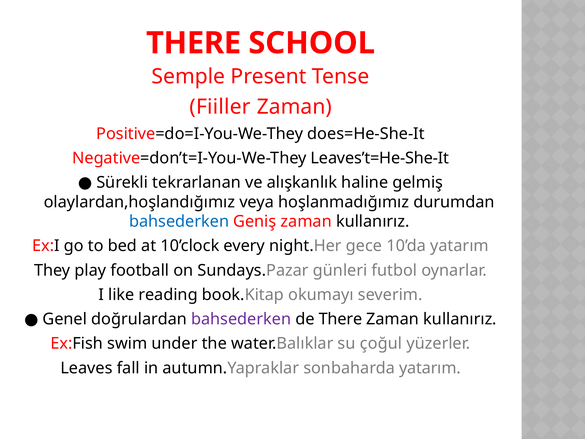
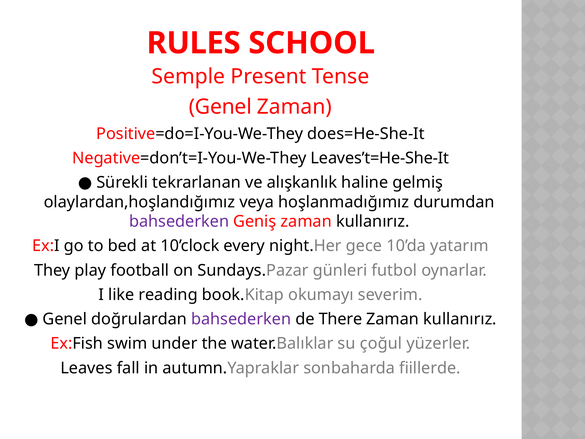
THERE: THERE -> RULES (194, 43)
Fiiller: Fiiller -> Genel (220, 107)
bahsederken colour: blue -> purple (179, 221)
sonbaharda yatarım: yatarım -> fiillerde (430, 368)
